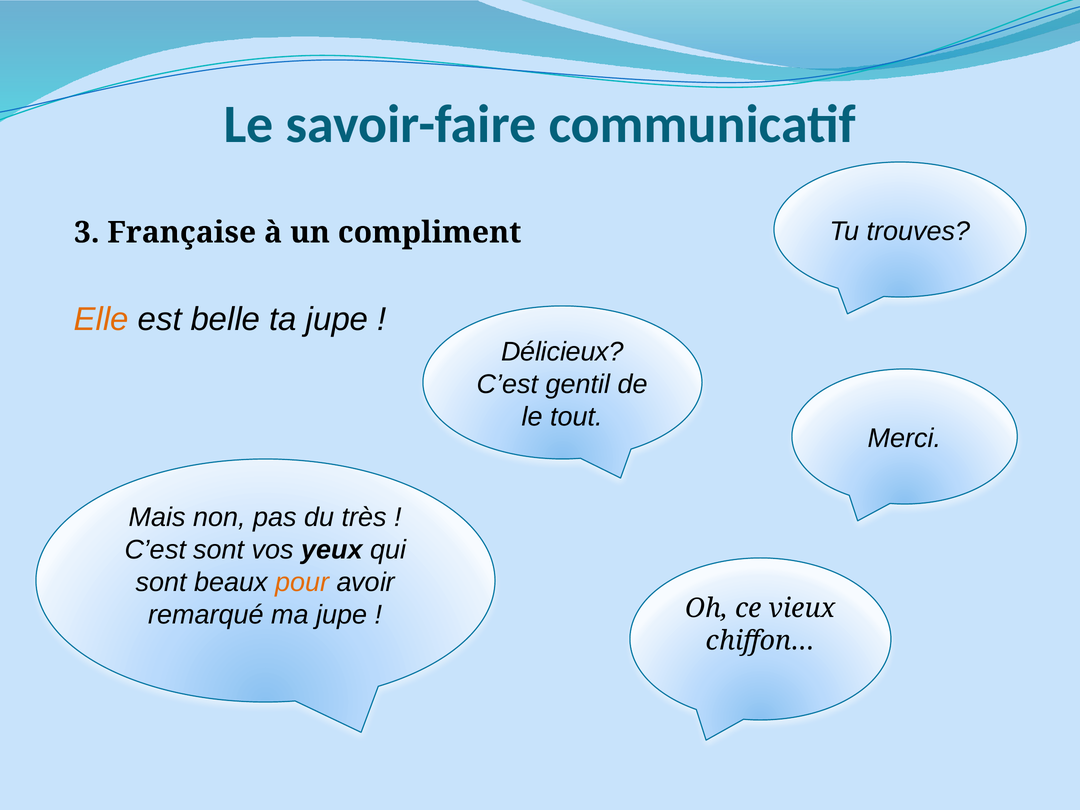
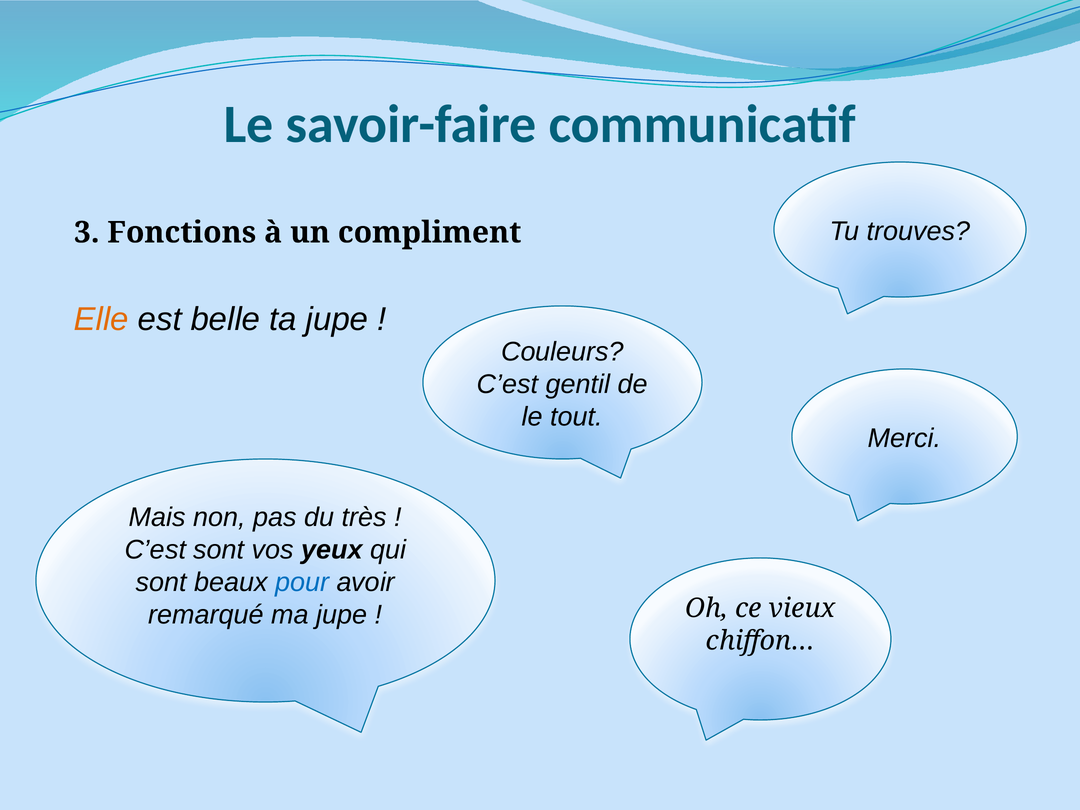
Française: Française -> Fonctions (182, 233)
Délicieux: Délicieux -> Couleurs (562, 352)
pour colour: orange -> blue (302, 582)
